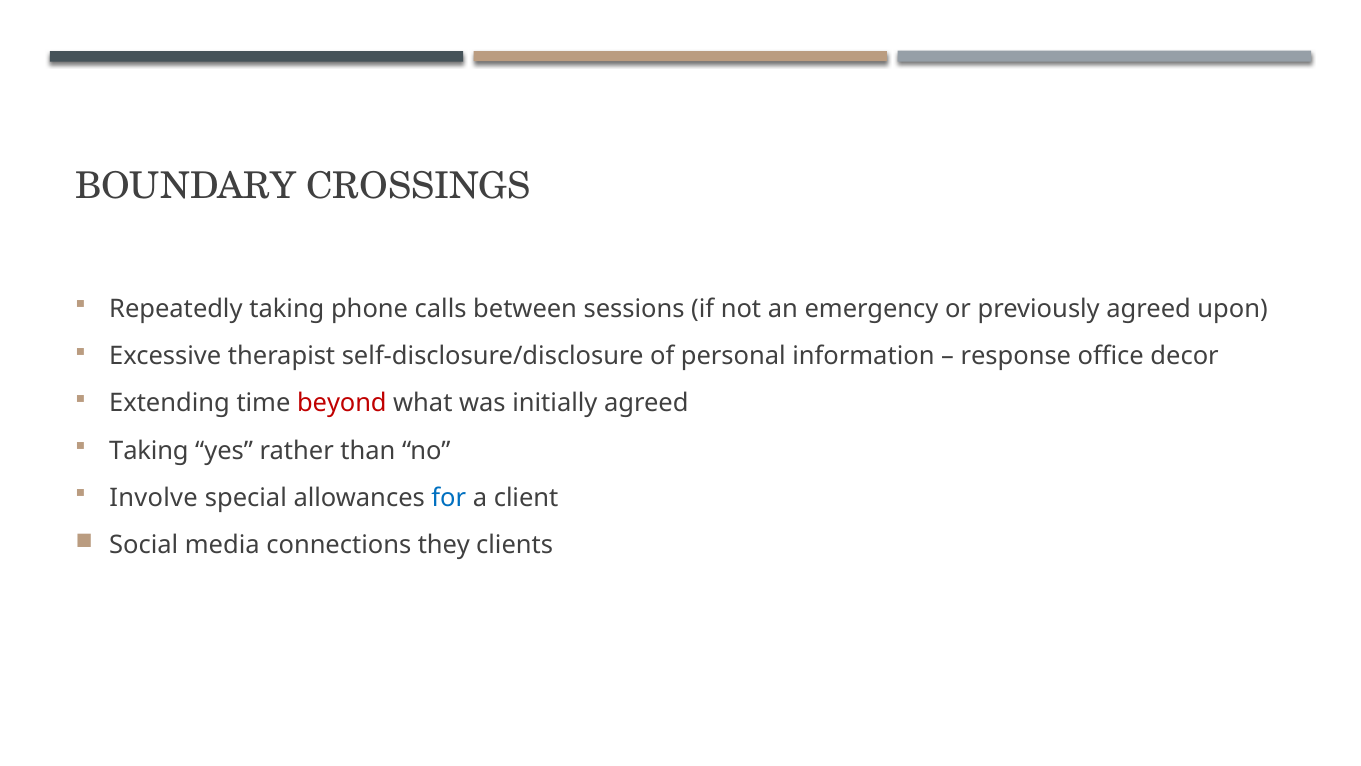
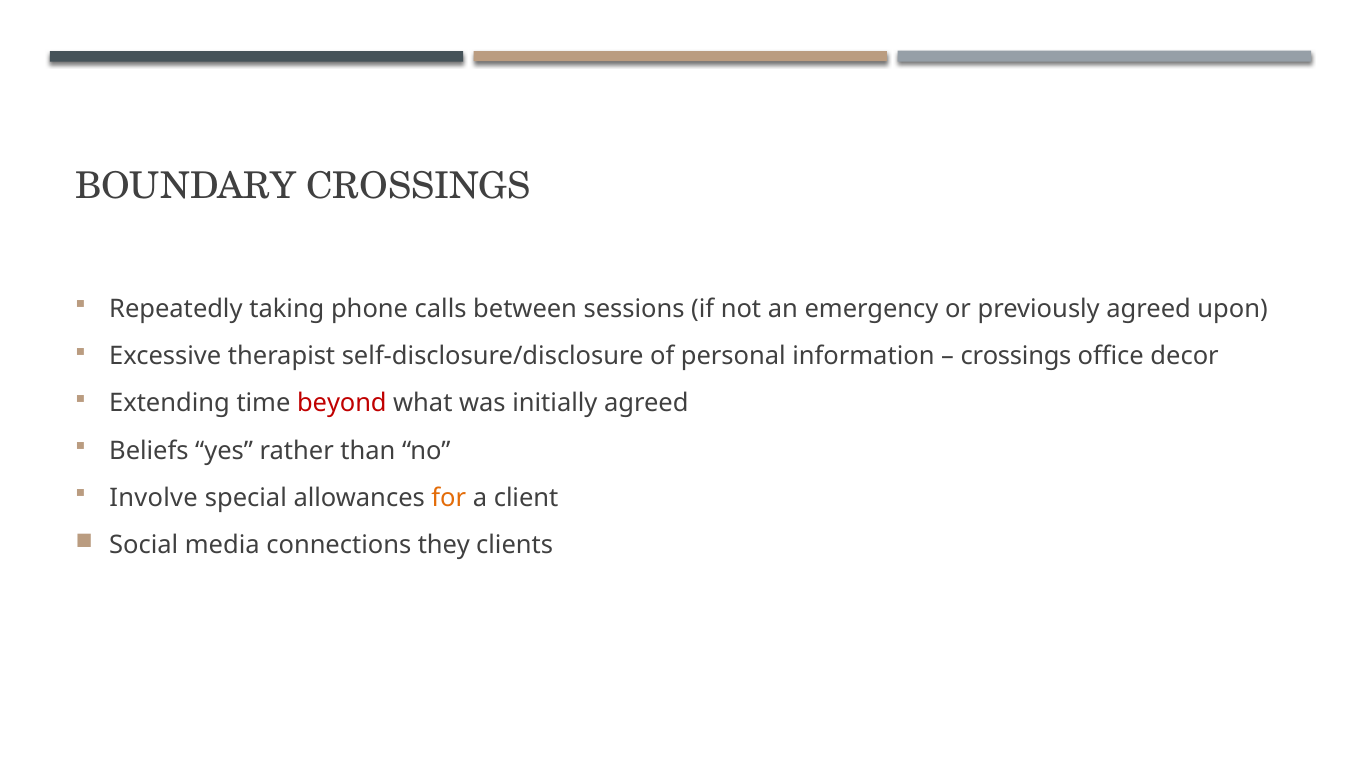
response: response -> crossings (1016, 356)
Taking: Taking -> Beliefs (149, 451)
for colour: blue -> orange (449, 498)
